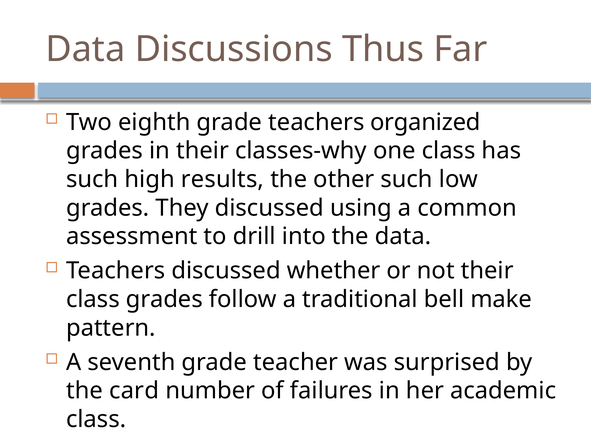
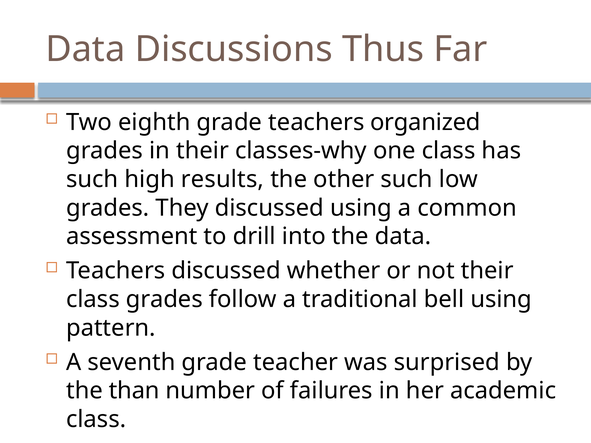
bell make: make -> using (501, 299)
card: card -> than (134, 391)
